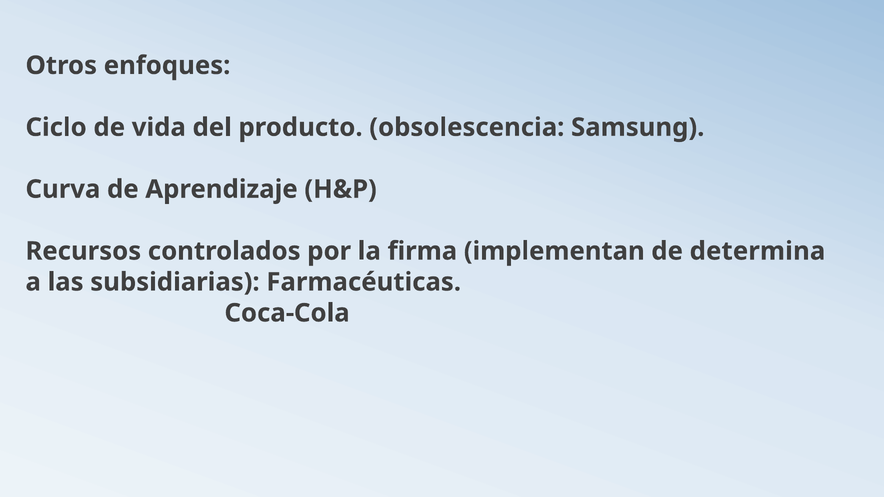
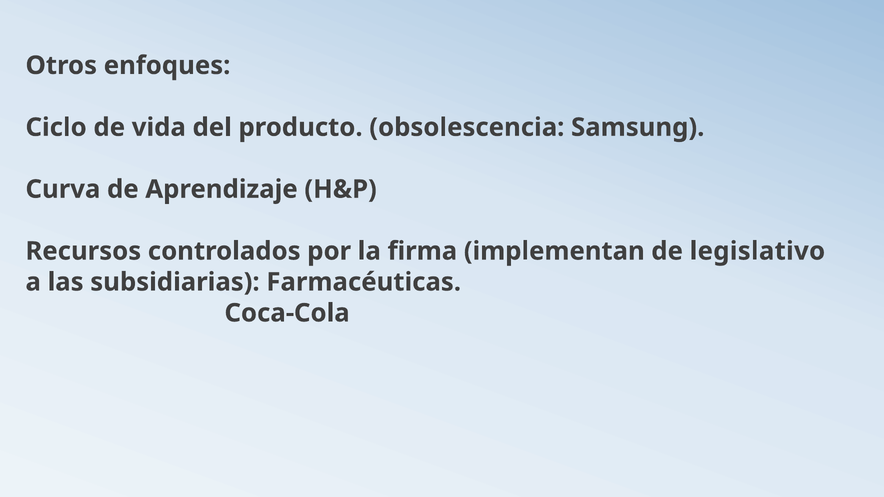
determina: determina -> legislativo (757, 251)
